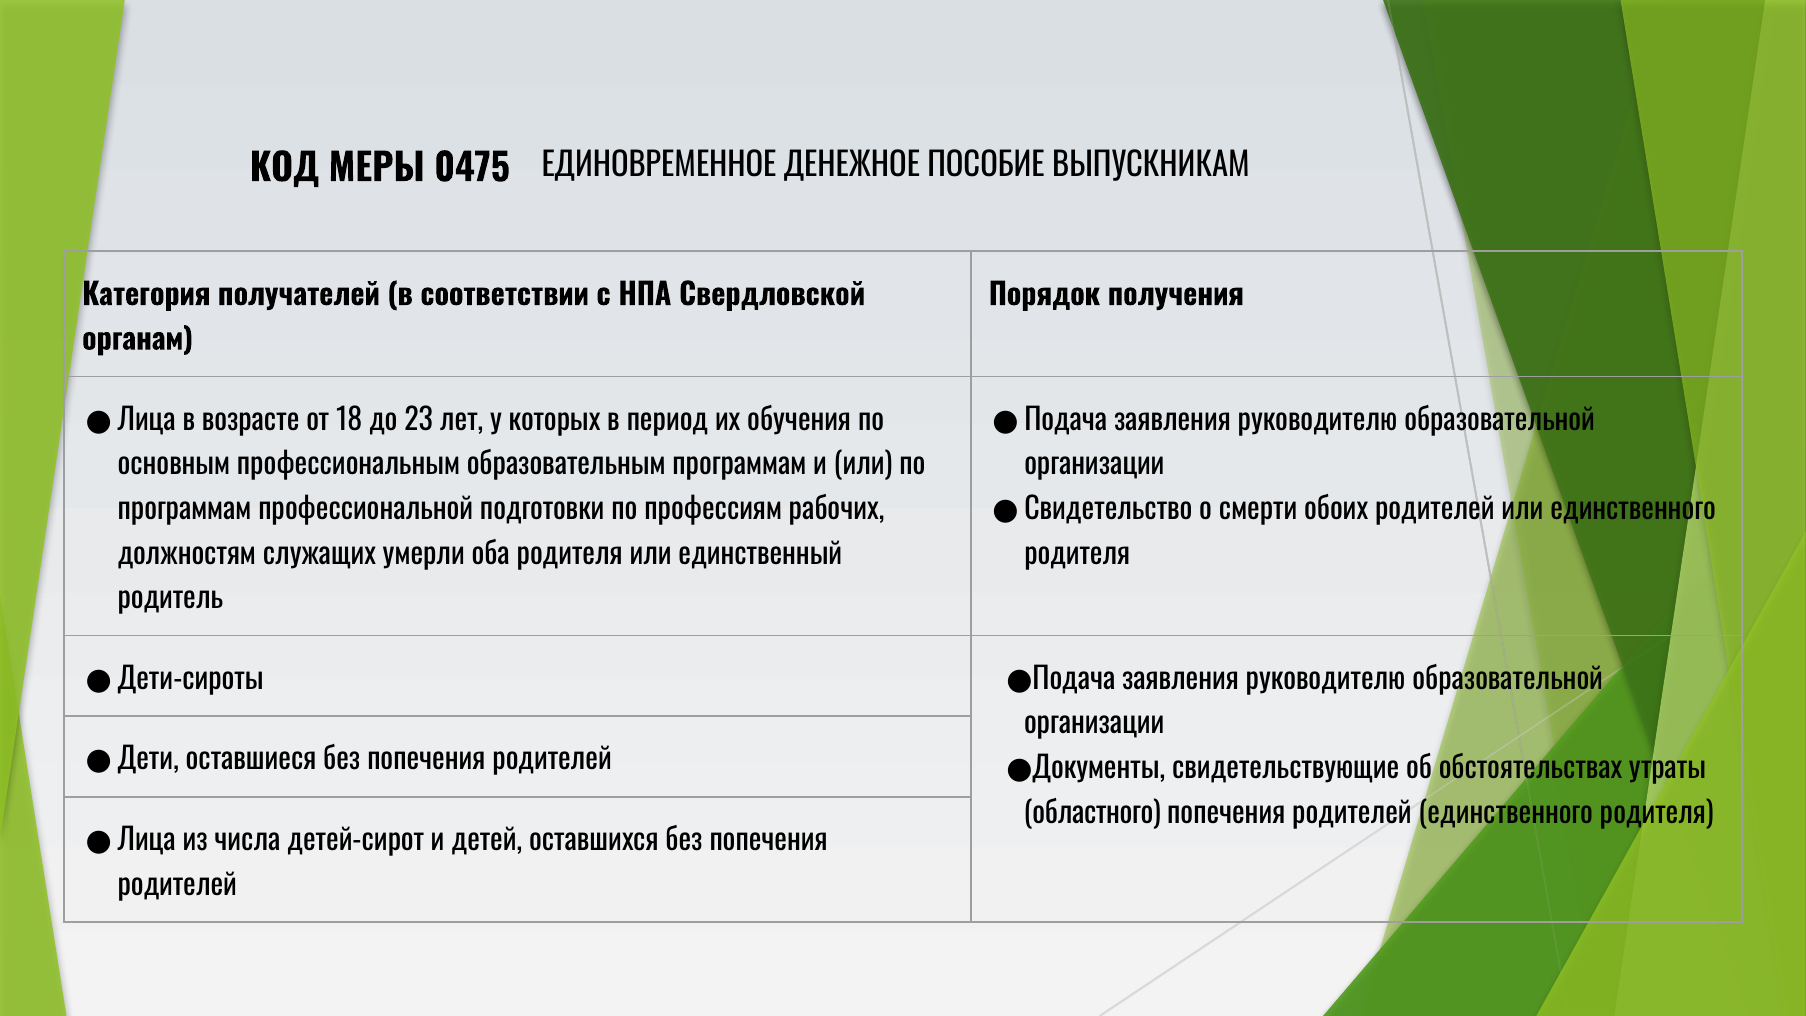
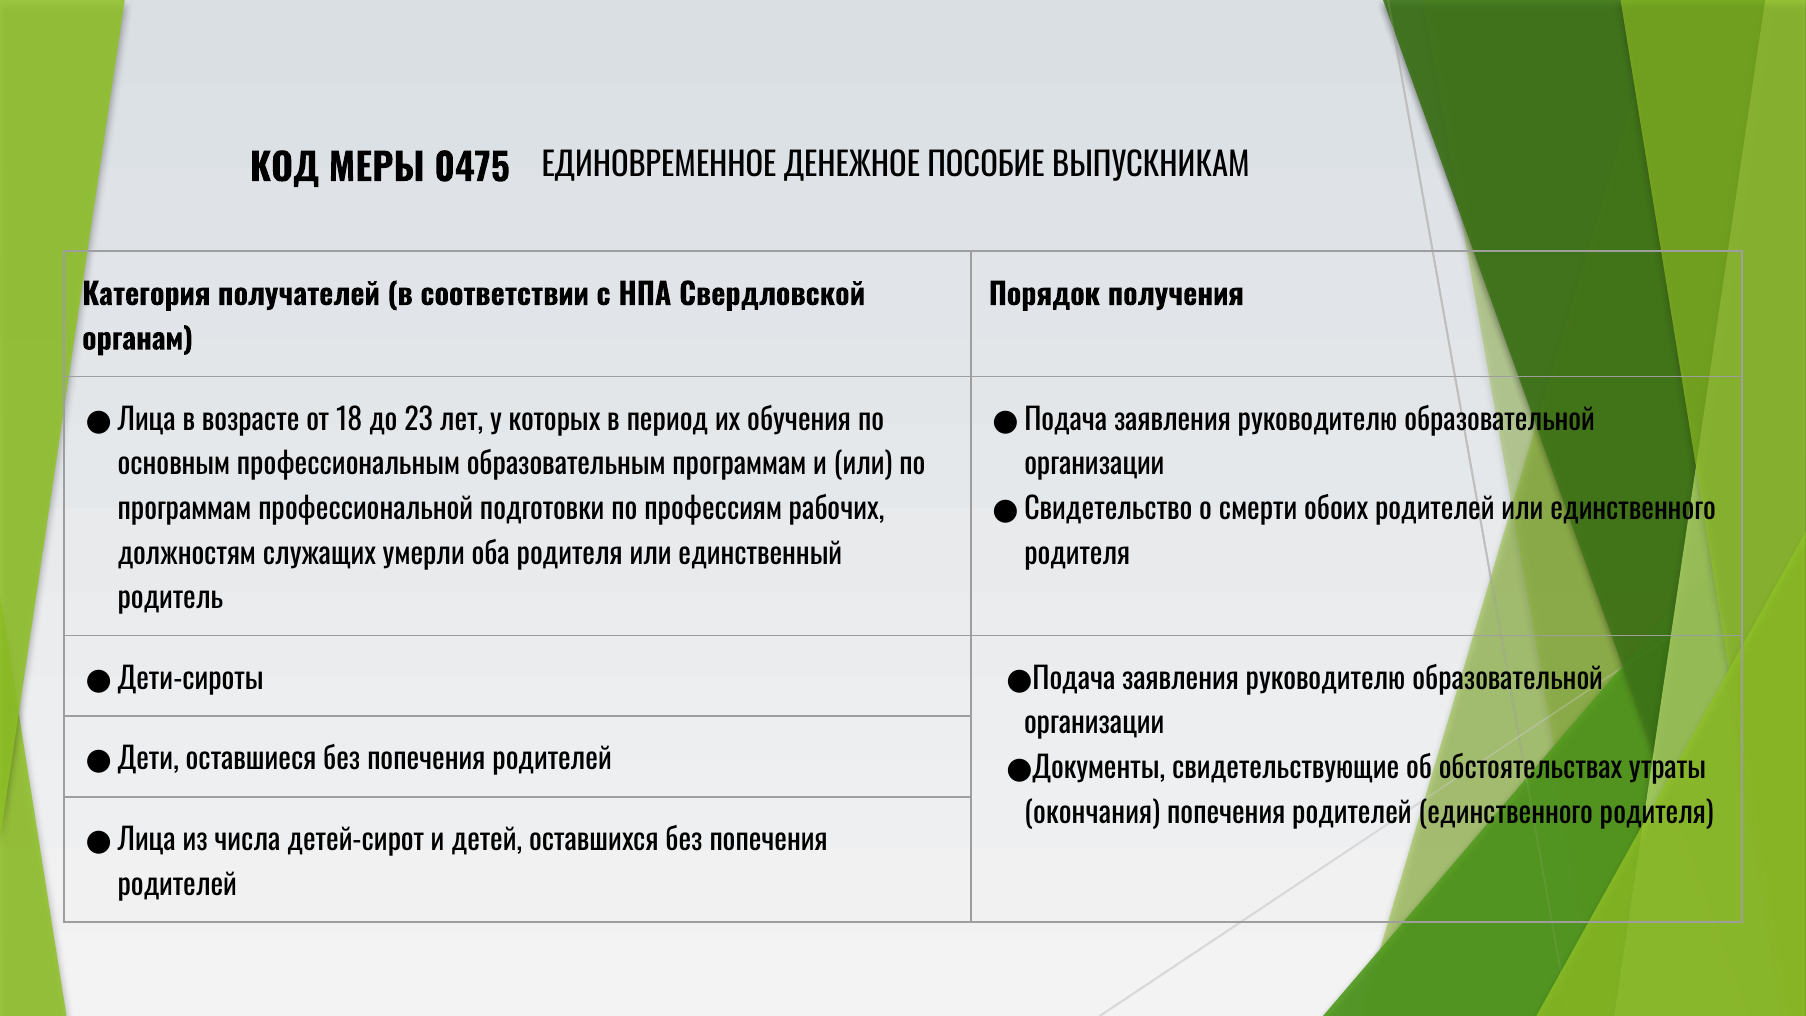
областного: областного -> окончания (1092, 813)
